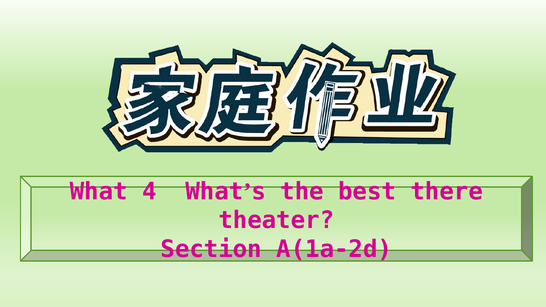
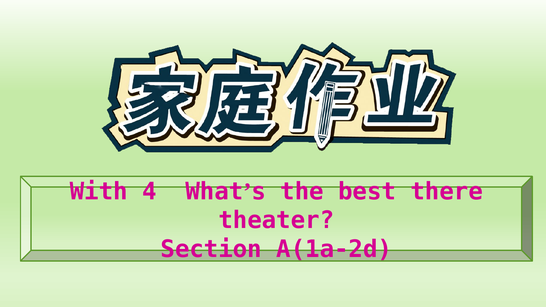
What: What -> With (99, 191)
